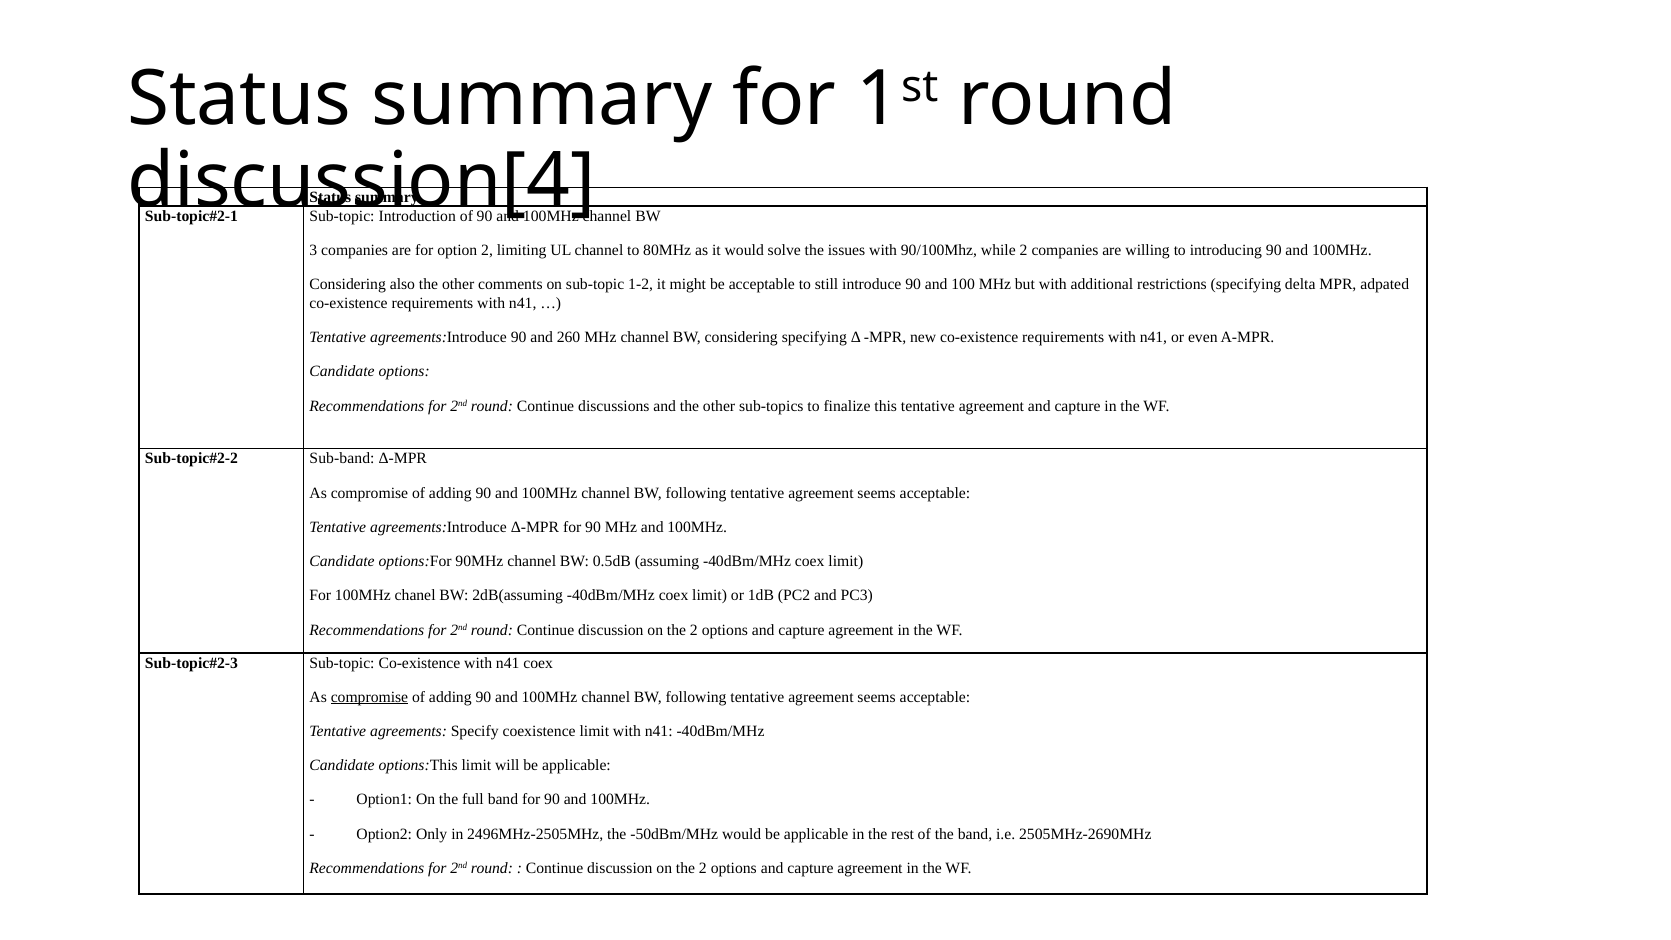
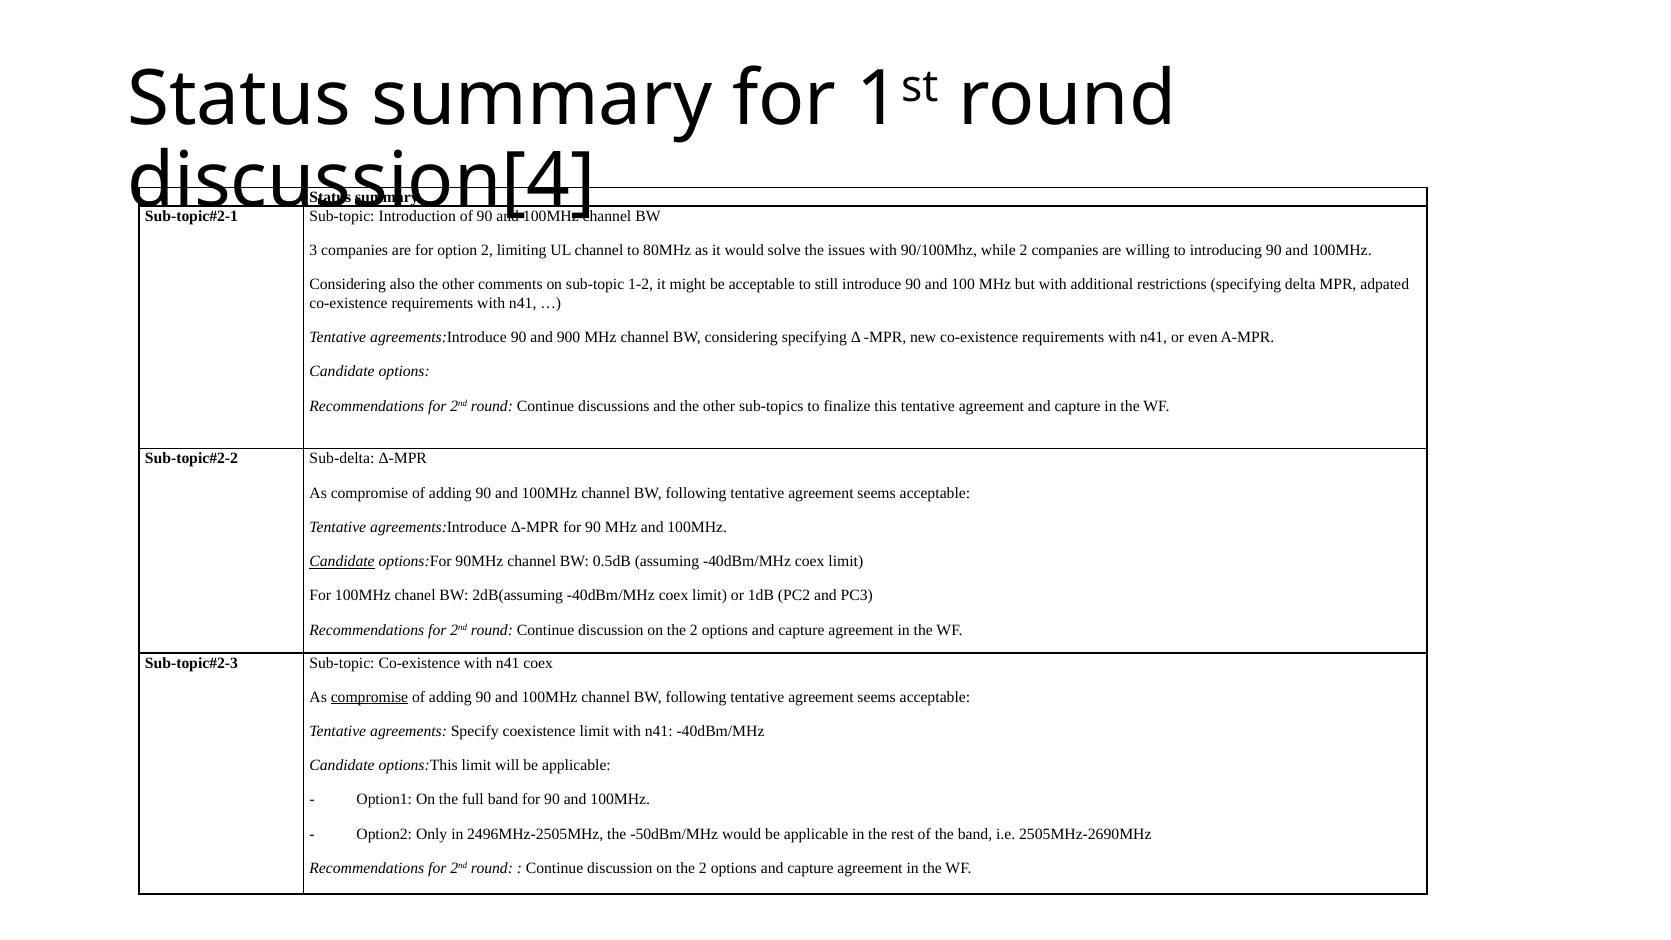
260: 260 -> 900 (569, 337)
Sub-band: Sub-band -> Sub-delta (342, 459)
Candidate underline: none -> present (342, 561)
